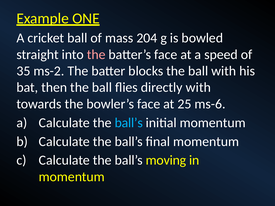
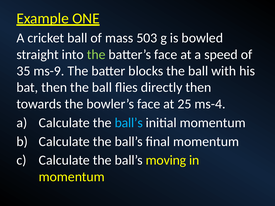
204: 204 -> 503 (147, 38)
the colour: pink -> light green (96, 55)
ms-2: ms-2 -> ms-9 (49, 71)
directly with: with -> then (198, 88)
ms-6: ms-6 -> ms-4 (210, 104)
